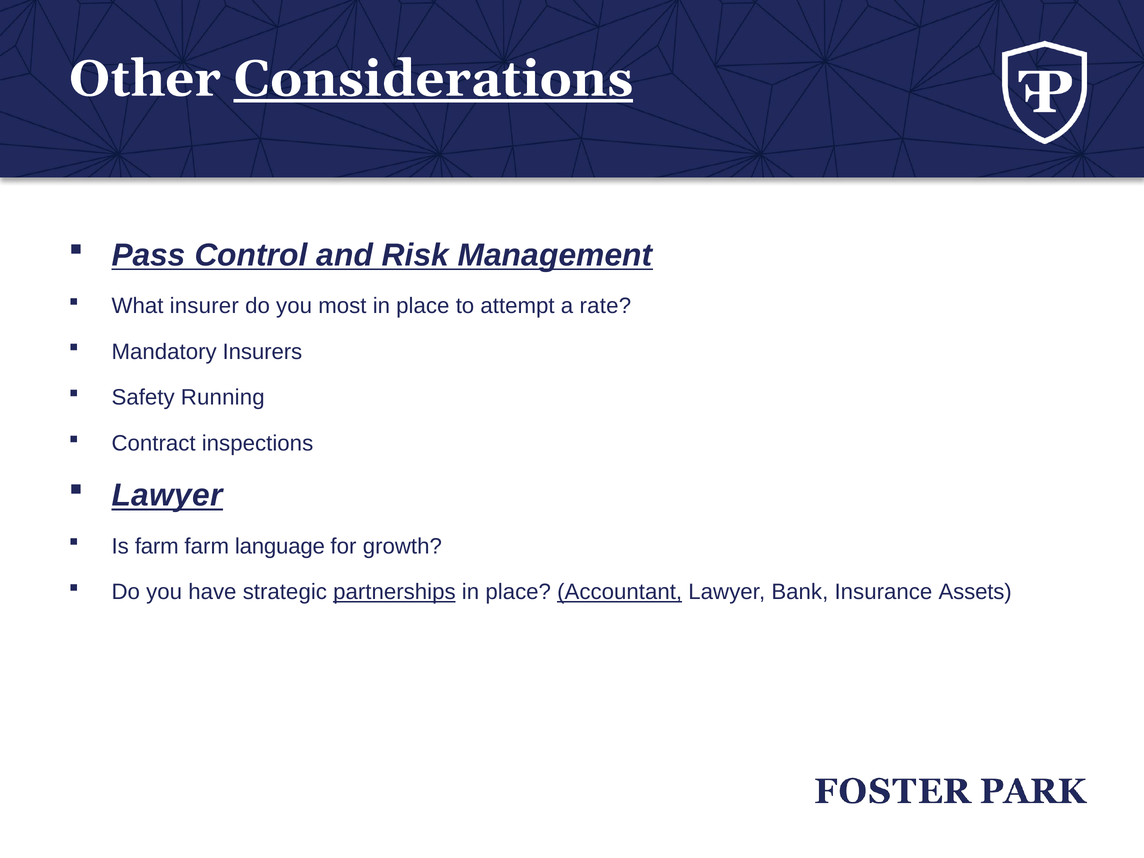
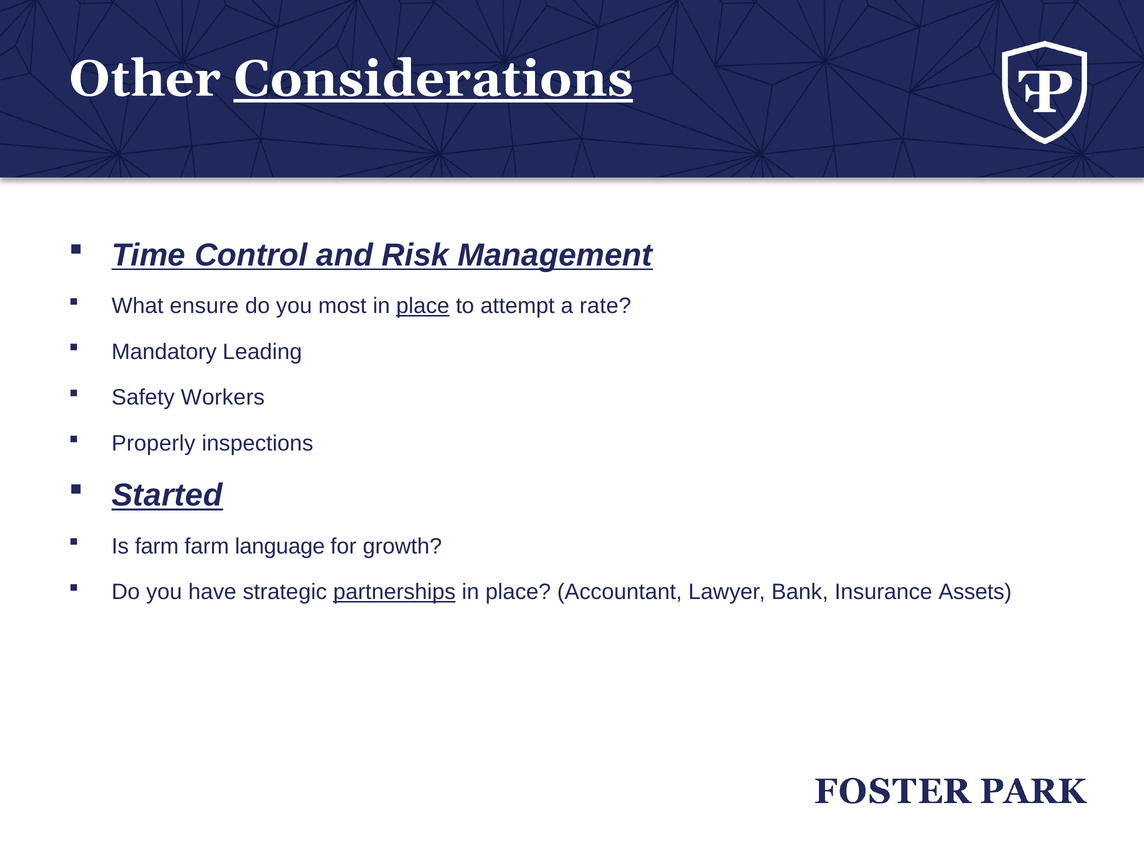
Pass: Pass -> Time (149, 255)
insurer: insurer -> ensure (204, 306)
place underline: none -> present (423, 306)
Insurers: Insurers -> Leading (262, 352)
Running: Running -> Workers (223, 398)
Contract: Contract -> Properly (153, 443)
Lawyer: Lawyer -> Started (167, 495)
Accountant underline: present -> none (620, 592)
